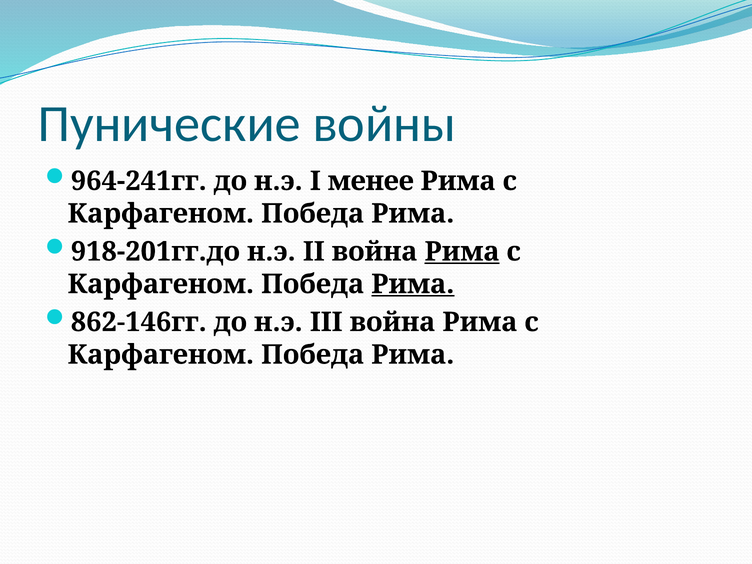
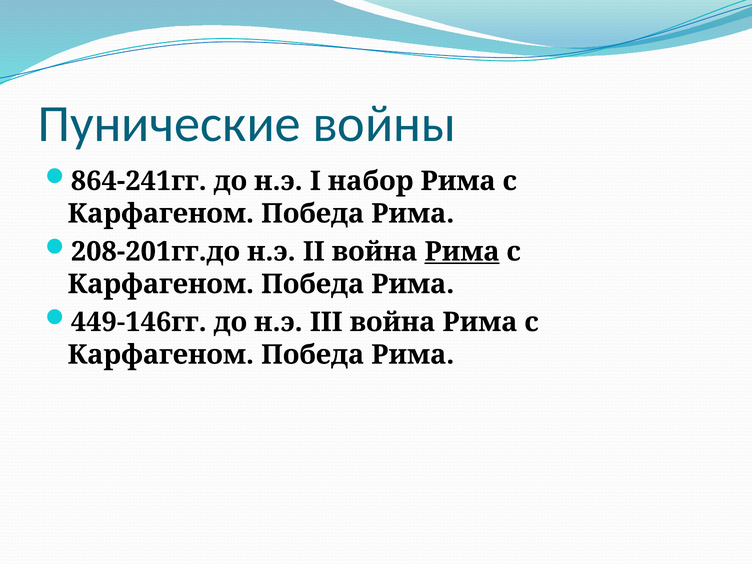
964-241гг: 964-241гг -> 864-241гг (139, 181)
менее: менее -> набор (371, 181)
918-201гг.до: 918-201гг.до -> 208-201гг.до (155, 252)
Рима underline: present -> none (413, 284)
862-146гг: 862-146гг -> 449-146гг (139, 322)
